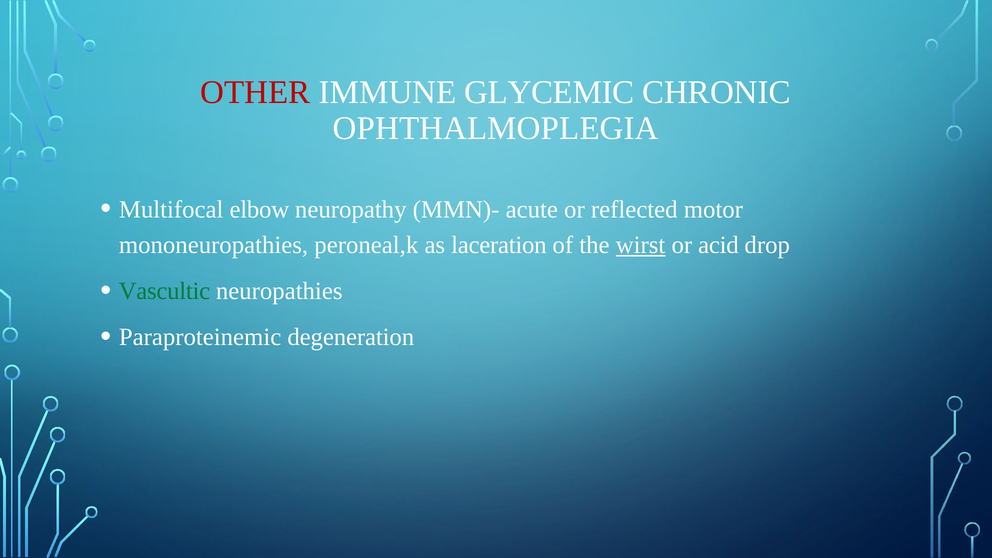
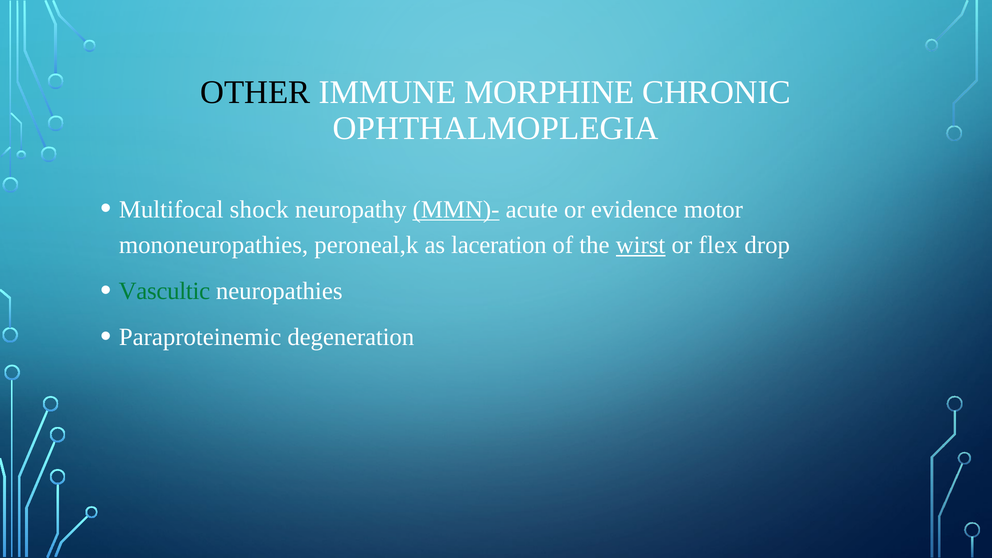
OTHER colour: red -> black (255, 92)
GLYCEMIC: GLYCEMIC -> MORPHINE (549, 92)
elbow: elbow -> shock (259, 209)
MMN)- underline: none -> present (456, 209)
reflected: reflected -> evidence (634, 209)
acid: acid -> flex (718, 245)
